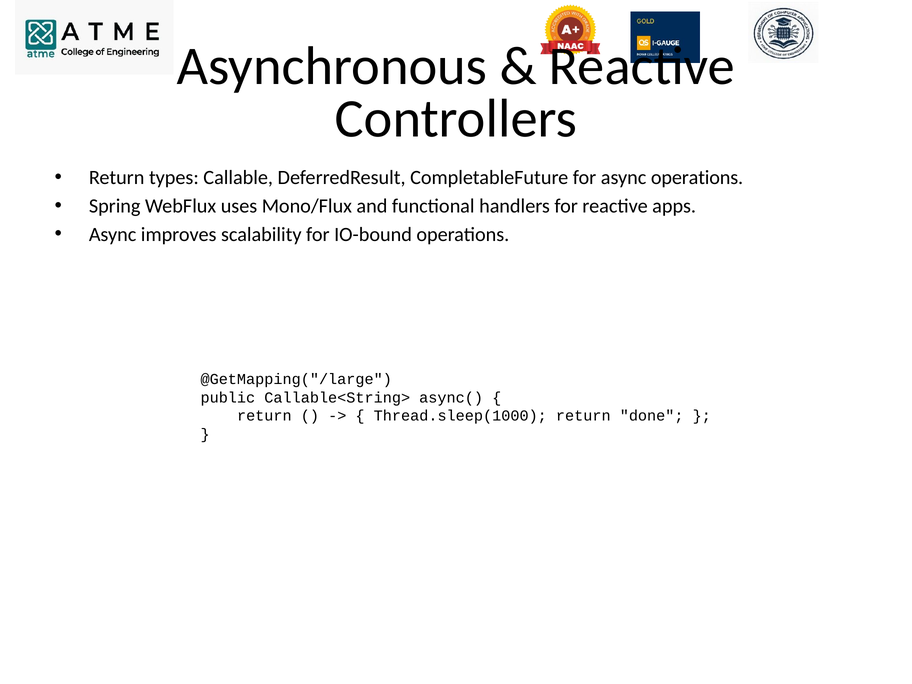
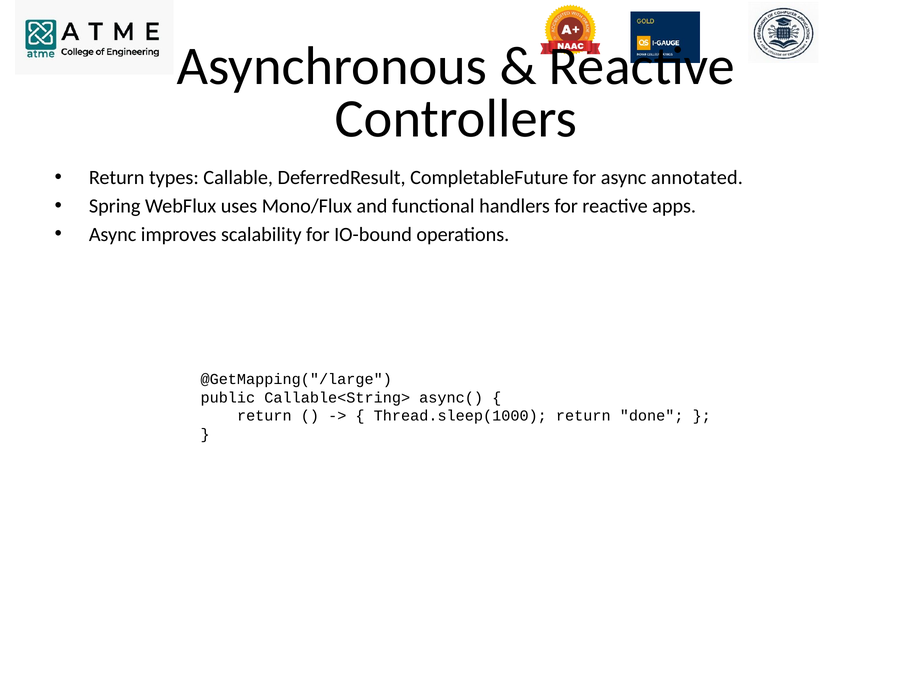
async operations: operations -> annotated (697, 178)
